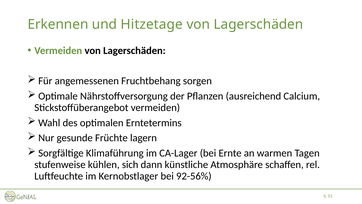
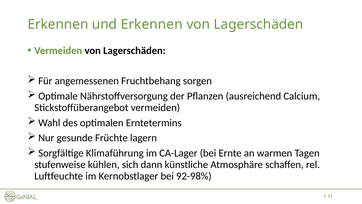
und Hitzetage: Hitzetage -> Erkennen (152, 24)
92-56%: 92-56% -> 92-98% (194, 176)
